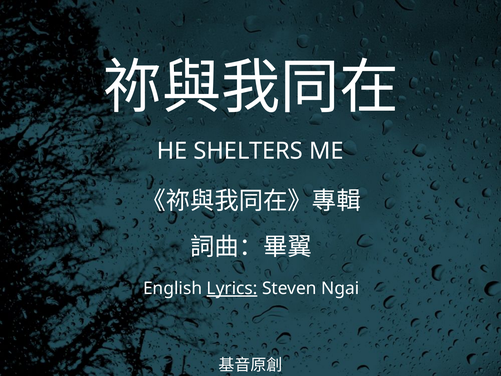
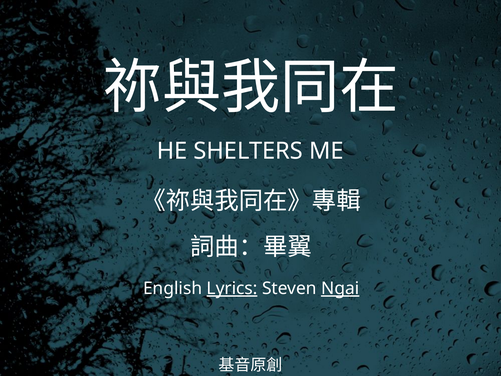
Ngai underline: none -> present (340, 288)
